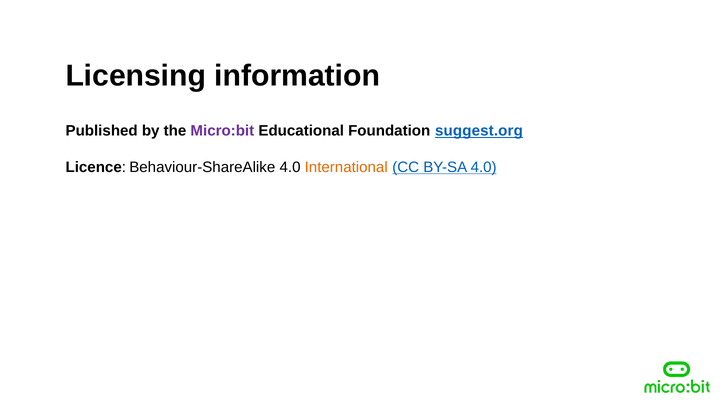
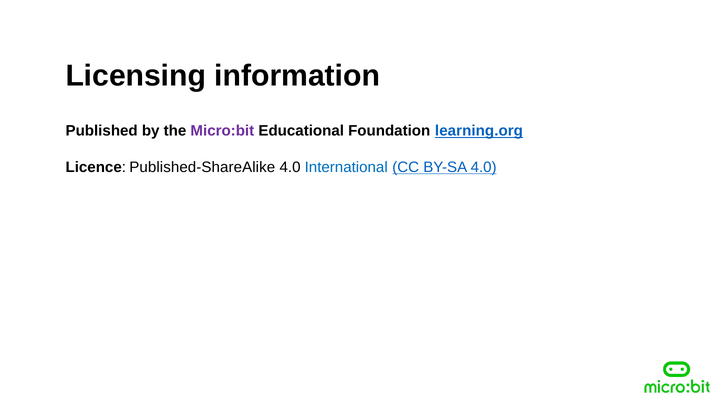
suggest.org: suggest.org -> learning.org (479, 131)
Behaviour-ShareAlike: Behaviour-ShareAlike -> Published-ShareAlike (202, 167)
International colour: orange -> blue (346, 167)
